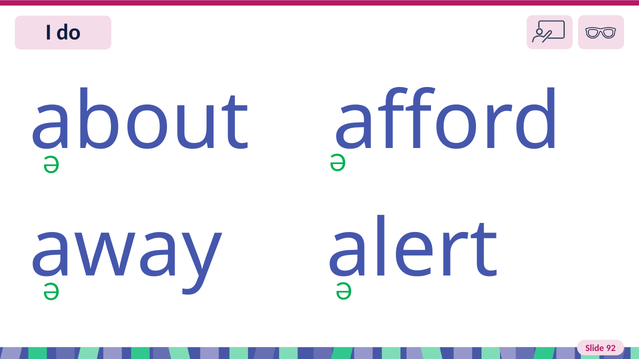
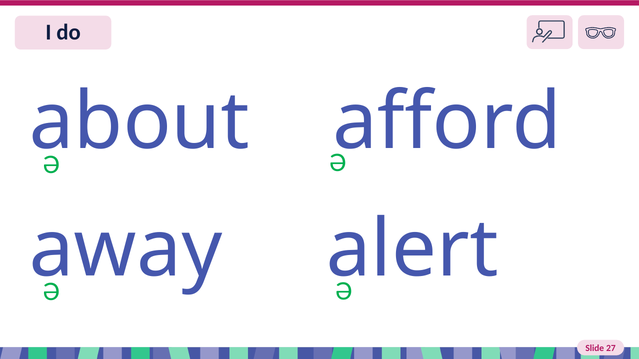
92: 92 -> 27 (611, 349)
